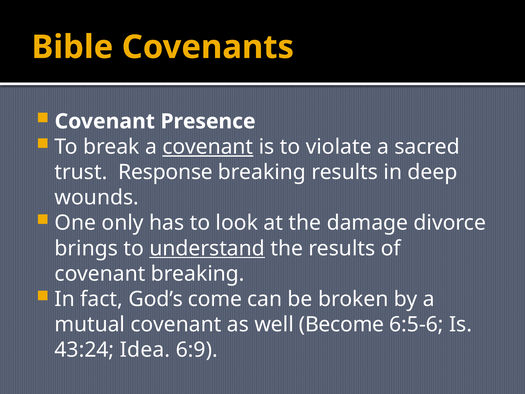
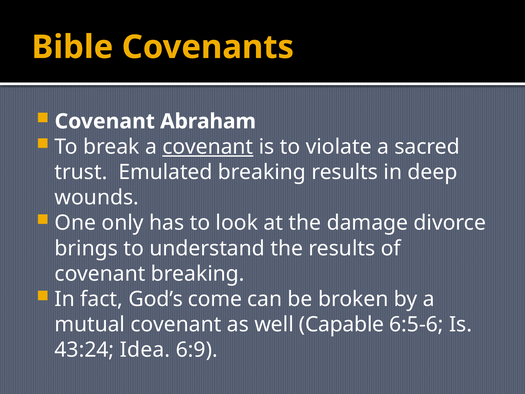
Presence: Presence -> Abraham (208, 121)
Response: Response -> Emulated (165, 172)
understand underline: present -> none (207, 248)
Become: Become -> Capable (342, 324)
